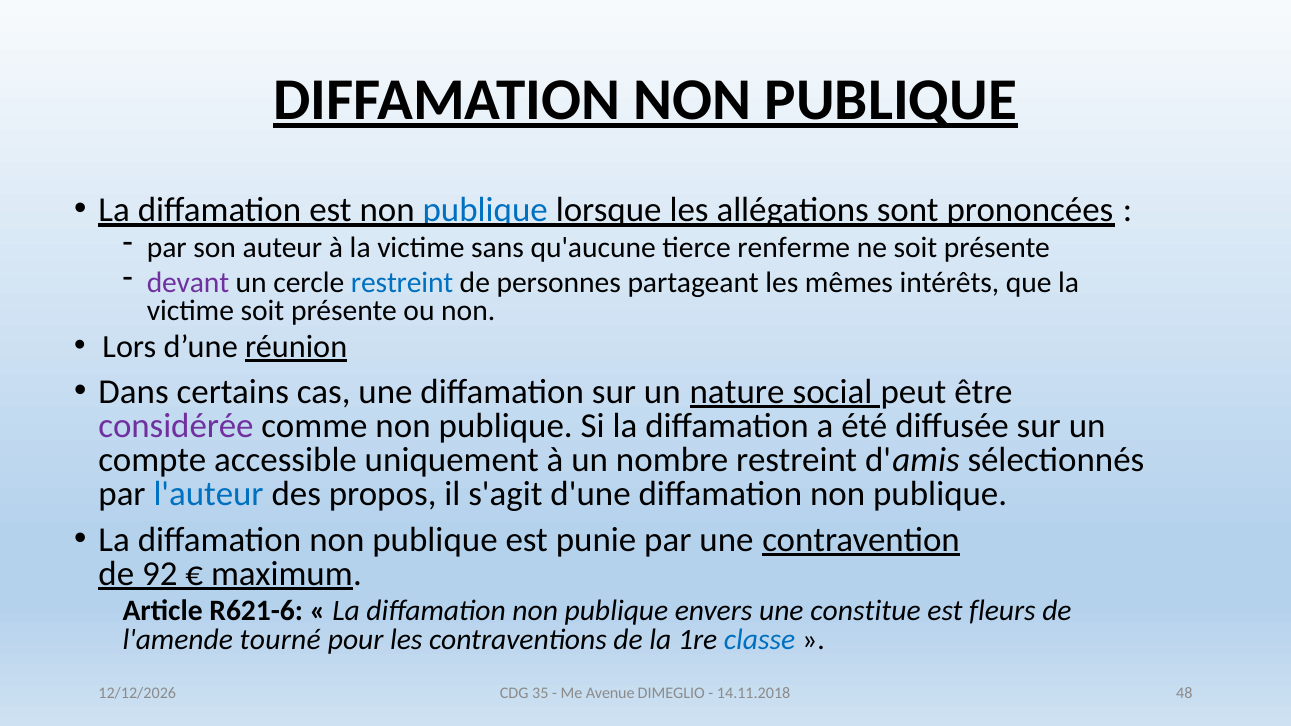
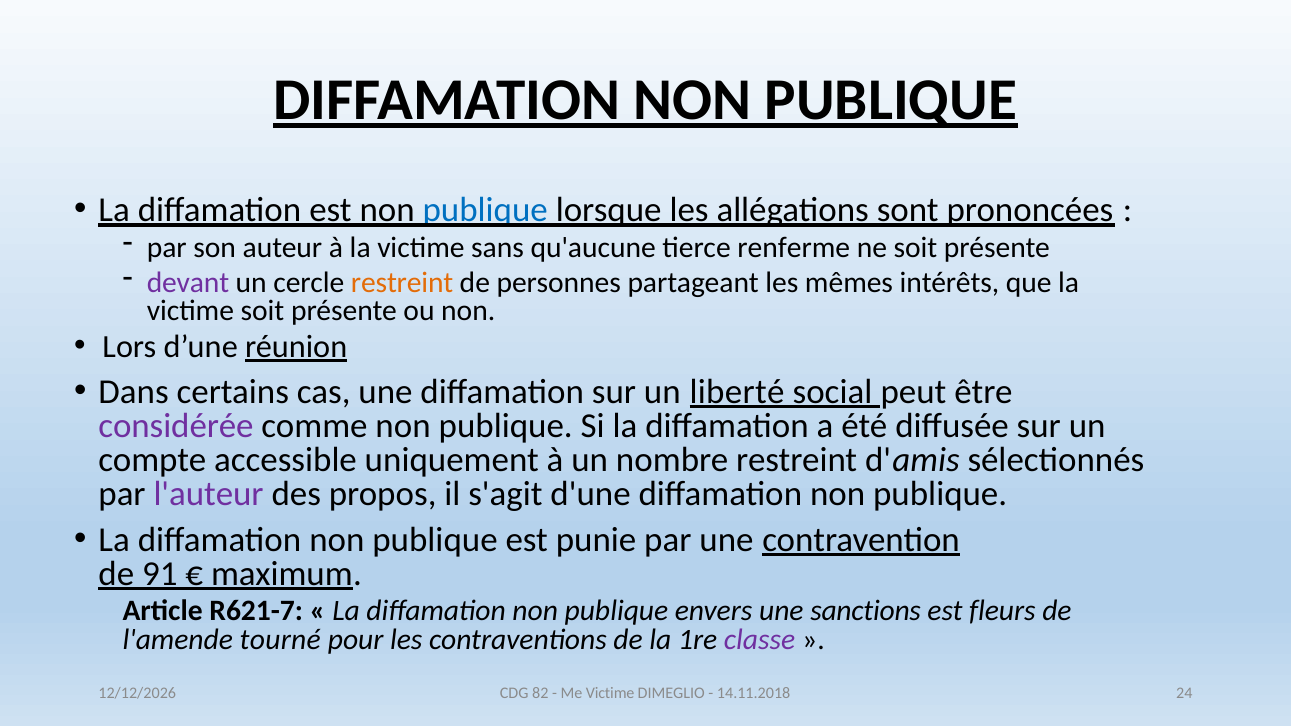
restreint colour: blue -> orange (402, 282)
nature: nature -> liberté (737, 392)
l'auteur colour: blue -> purple (209, 494)
92: 92 -> 91 (160, 574)
R621-6: R621-6 -> R621-7 (256, 611)
constitue: constitue -> sanctions (866, 611)
classe colour: blue -> purple (760, 640)
35: 35 -> 82 (540, 693)
Me Avenue: Avenue -> Victime (610, 693)
48: 48 -> 24 (1184, 693)
